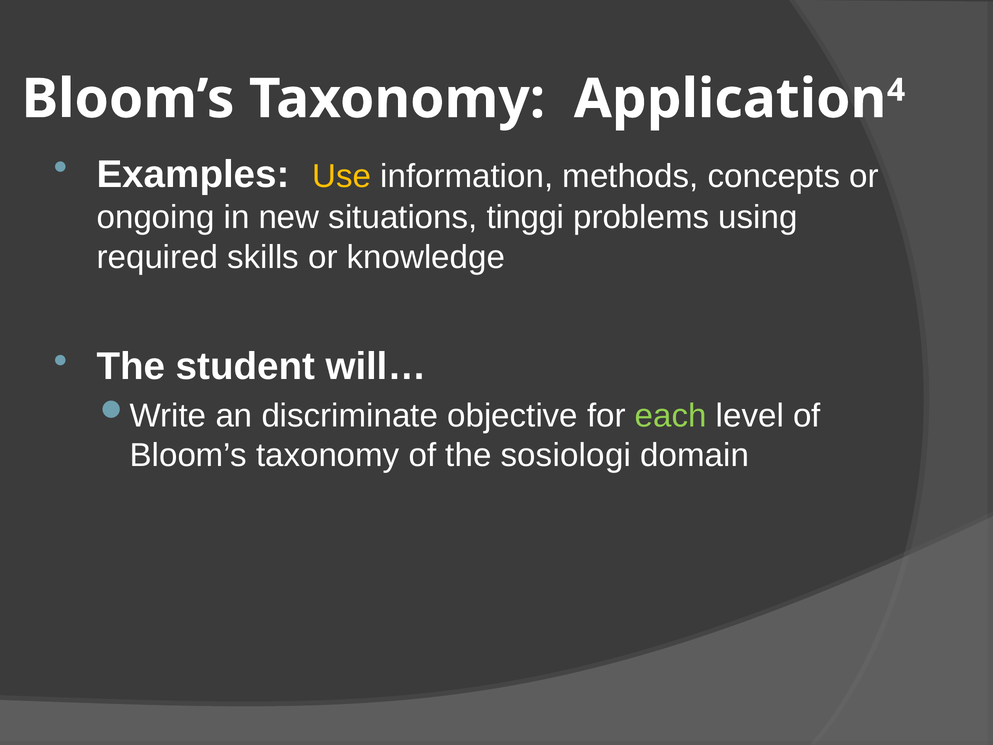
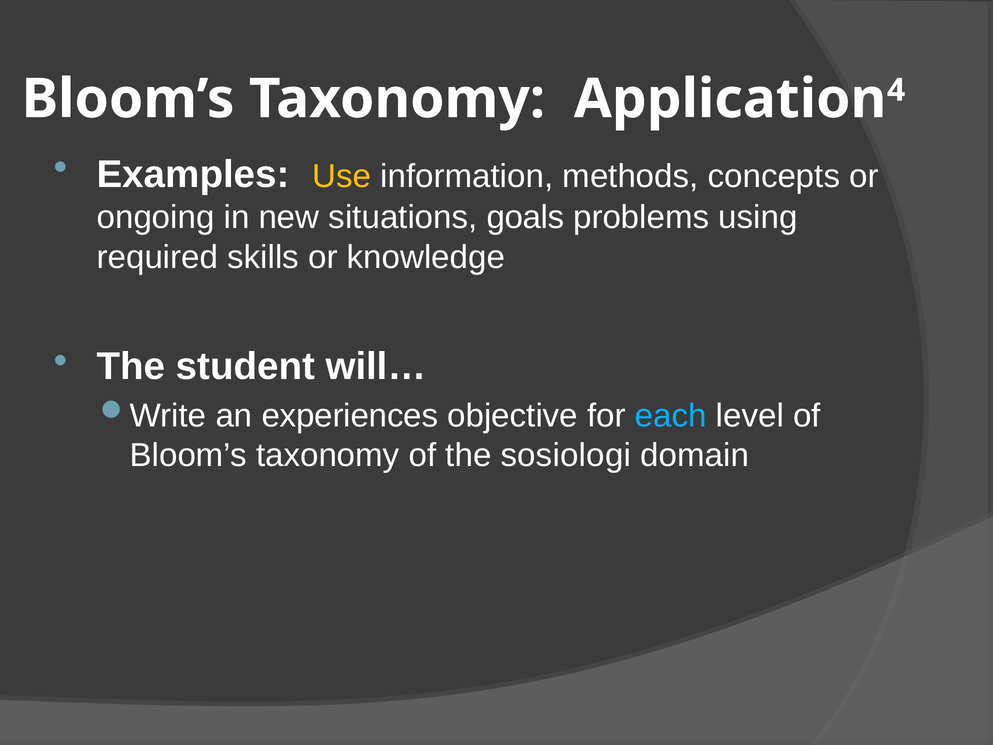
tinggi: tinggi -> goals (525, 217)
discriminate: discriminate -> experiences (350, 416)
each colour: light green -> light blue (671, 416)
